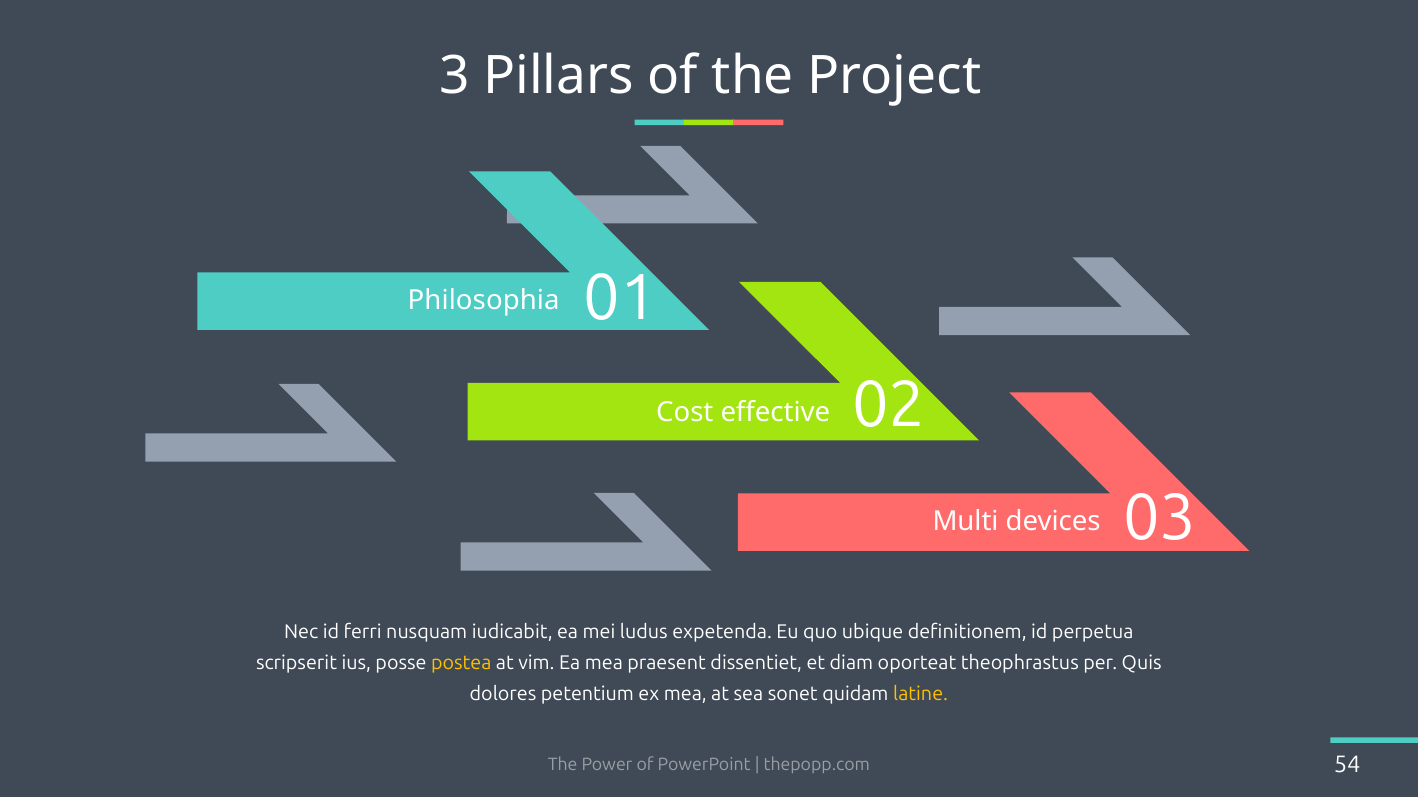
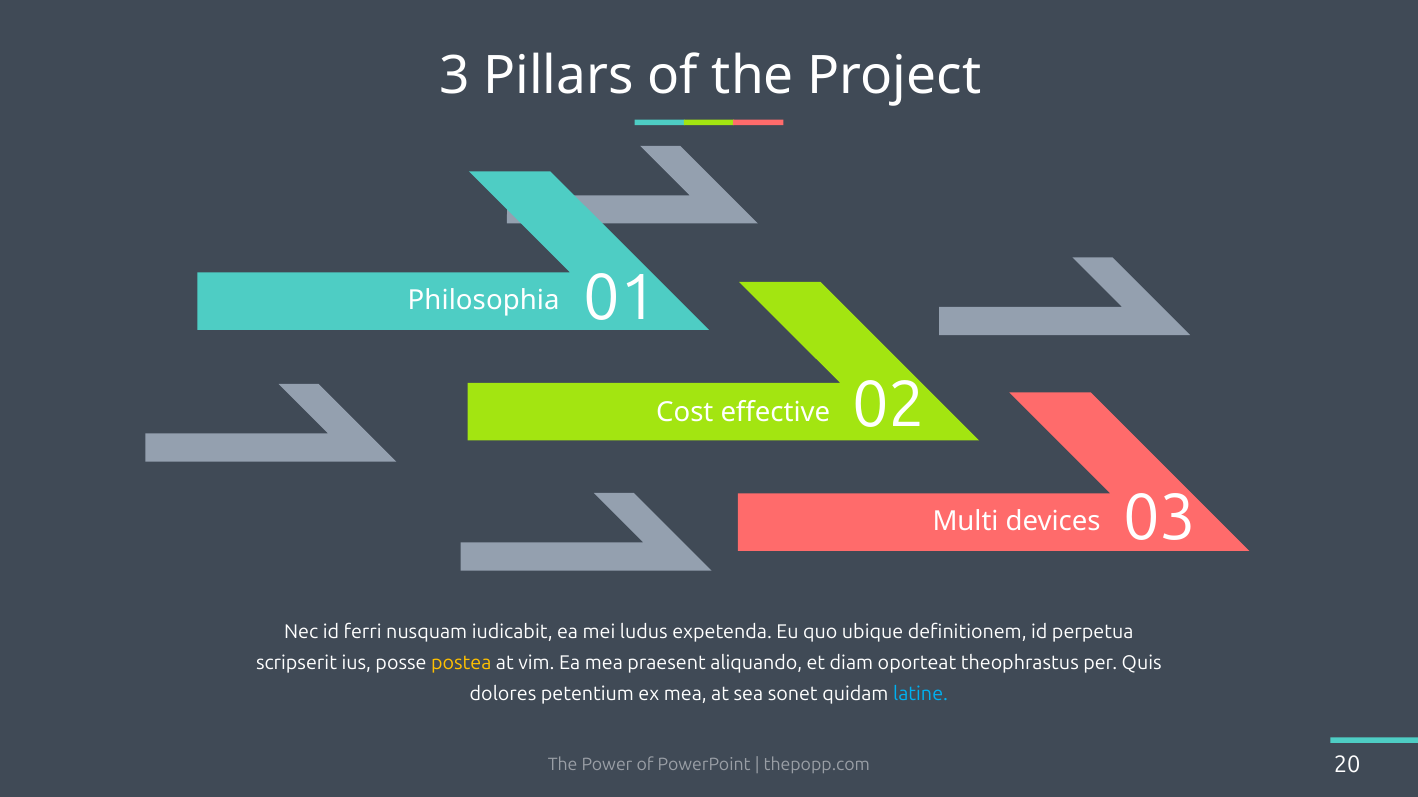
dissentiet: dissentiet -> aliquando (756, 664)
latine colour: yellow -> light blue (921, 694)
54: 54 -> 20 (1347, 765)
